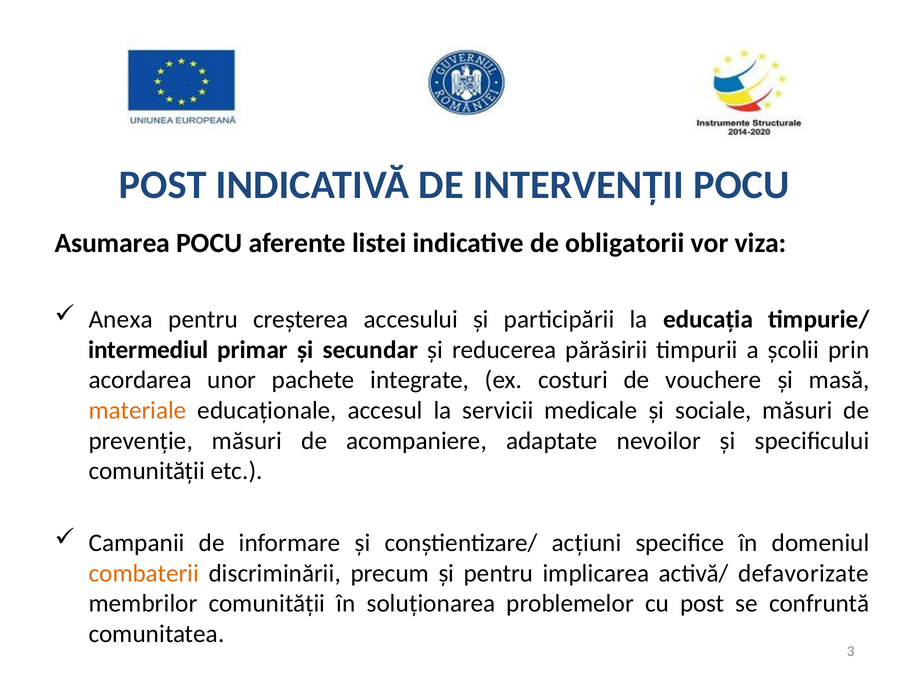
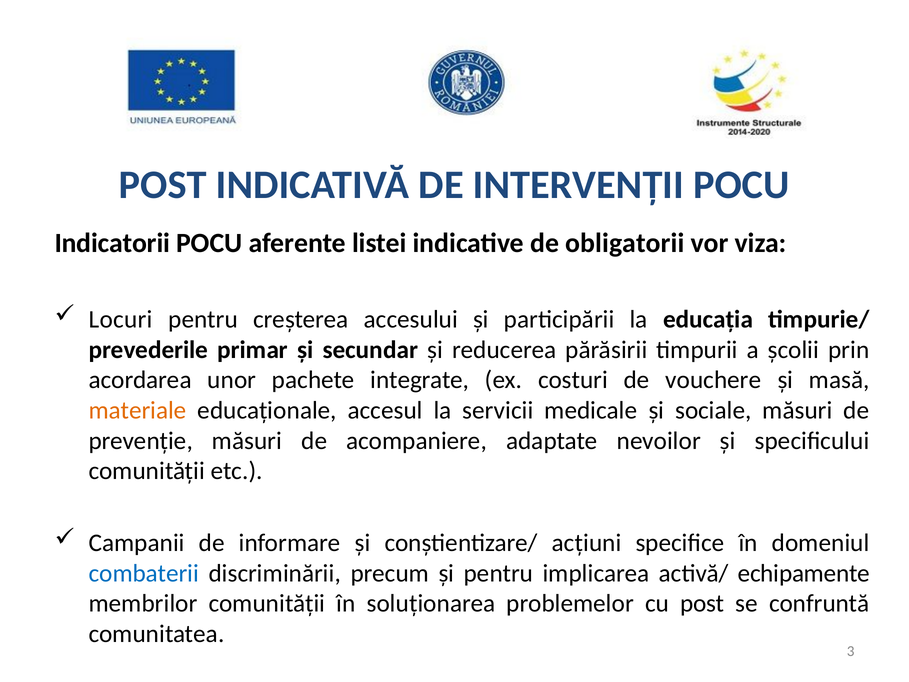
Asumarea: Asumarea -> Indicatorii (112, 243)
Anexa: Anexa -> Locuri (121, 319)
intermediul: intermediul -> prevederile (148, 350)
combaterii colour: orange -> blue (144, 573)
defavorizate: defavorizate -> echipamente (804, 573)
